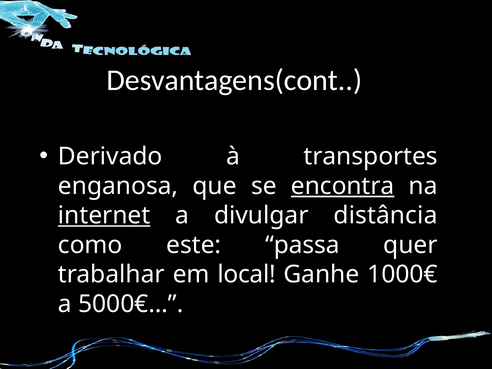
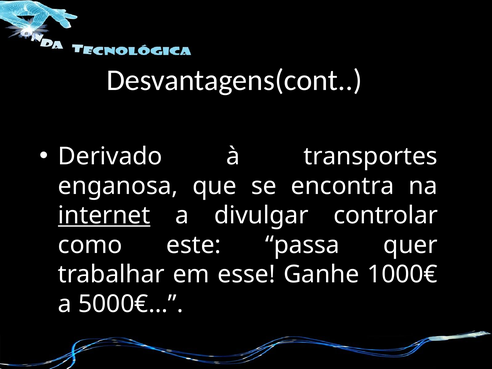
encontra underline: present -> none (343, 186)
distância: distância -> controlar (386, 215)
local: local -> esse (247, 274)
